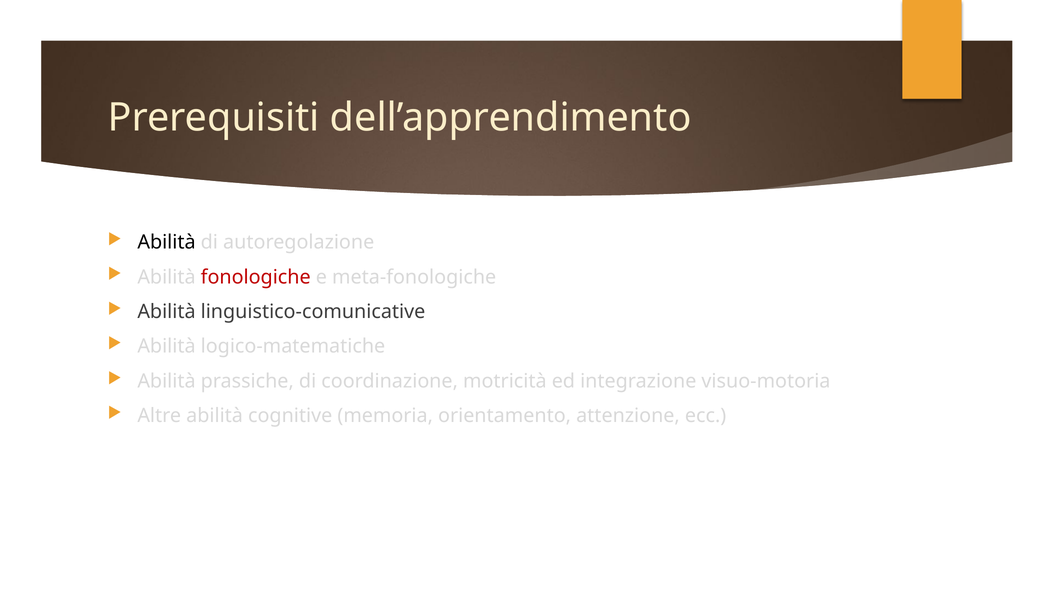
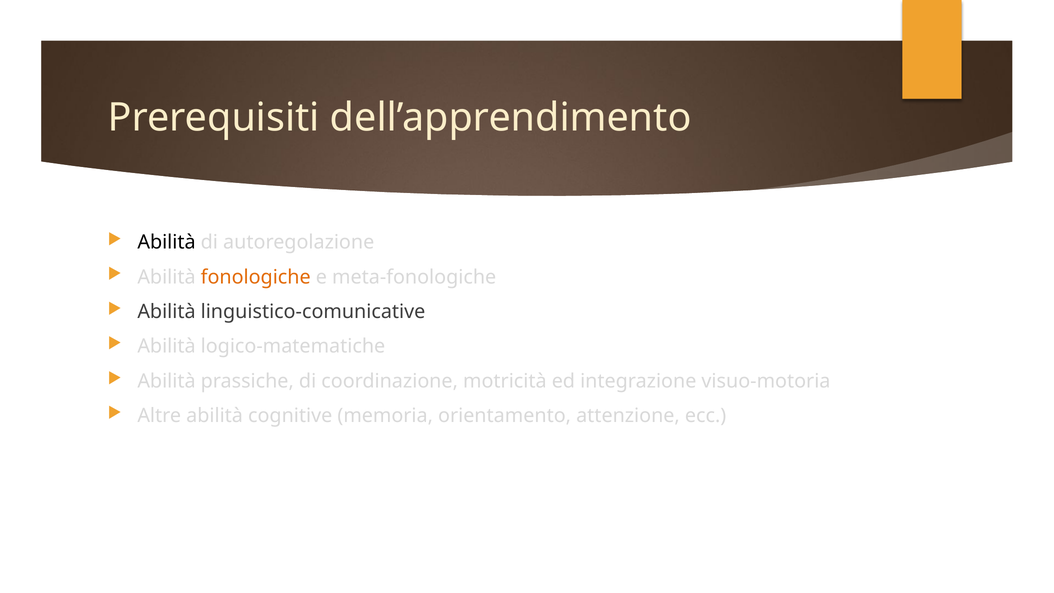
fonologiche colour: red -> orange (256, 277)
